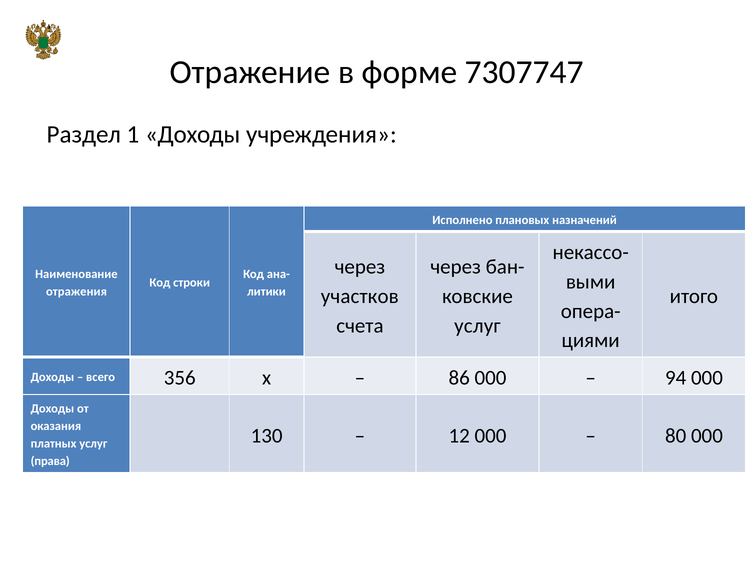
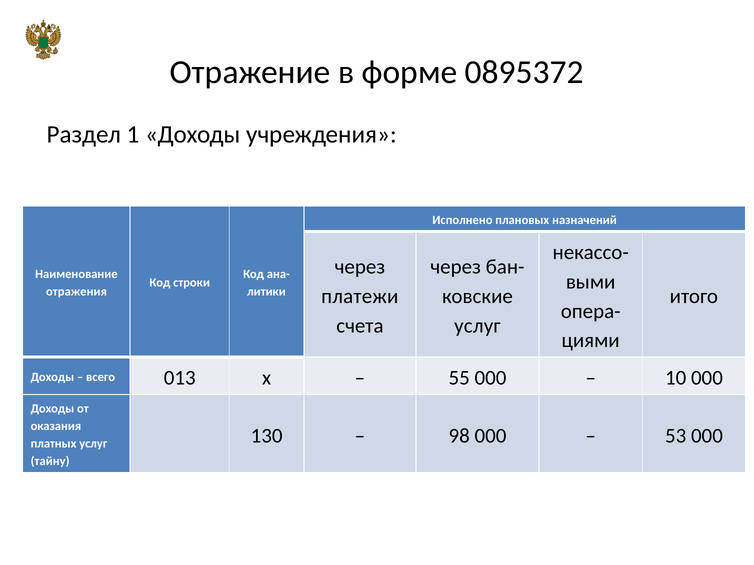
7307747: 7307747 -> 0895372 (524, 72)
участков: участков -> платежи (360, 297)
356: 356 -> 013 (180, 378)
86: 86 -> 55 (459, 378)
94: 94 -> 10 (676, 378)
12: 12 -> 98 (459, 436)
80: 80 -> 53 (676, 436)
права: права -> тайну (50, 462)
